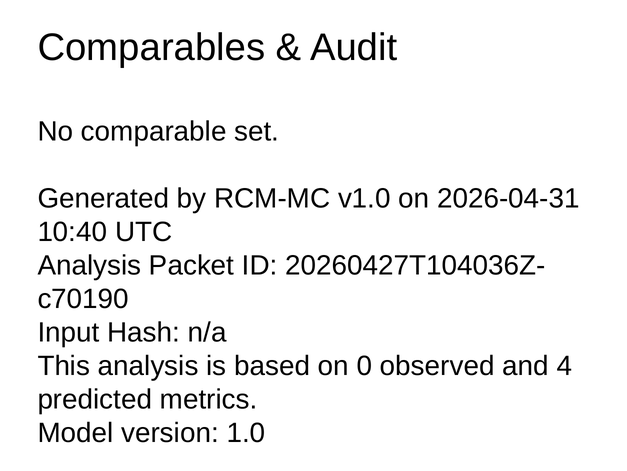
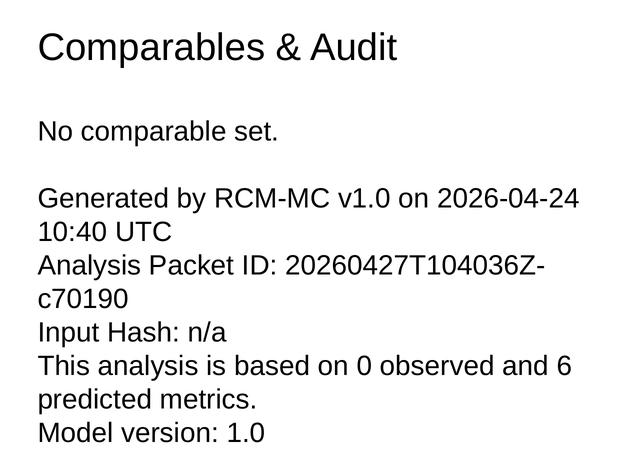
2026-04-31: 2026-04-31 -> 2026-04-24 (508, 198)
4: 4 -> 6 (564, 366)
